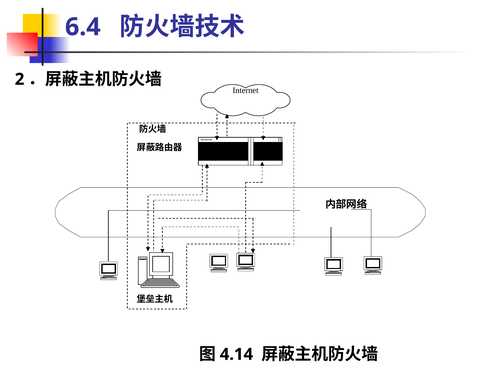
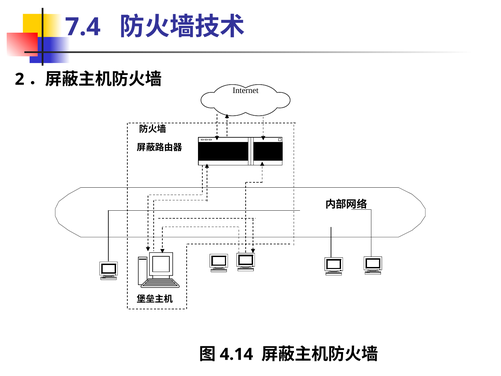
6.4: 6.4 -> 7.4 (83, 27)
